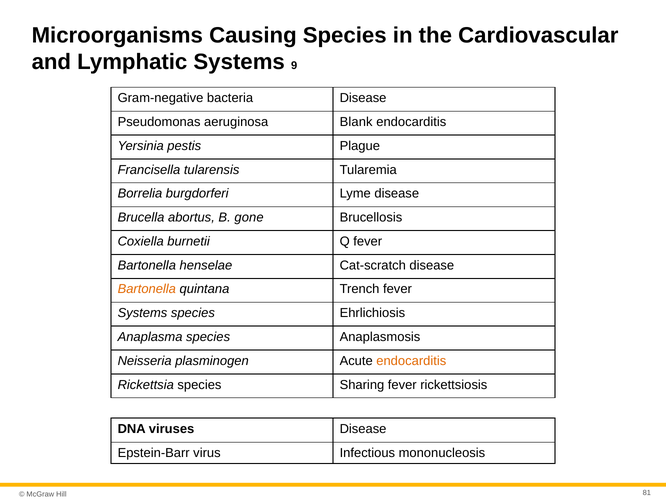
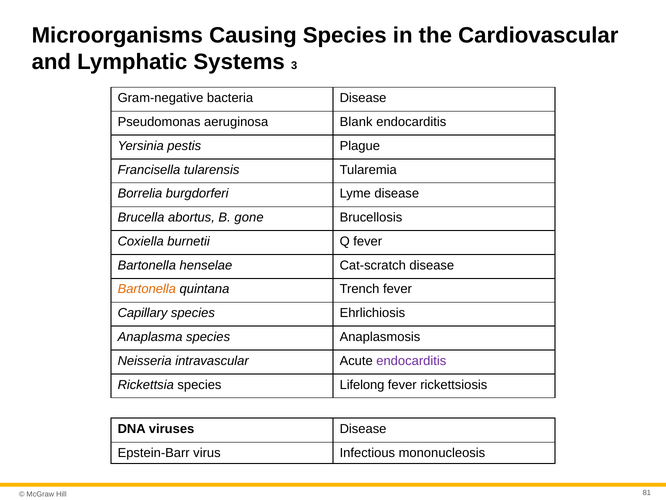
9: 9 -> 3 (294, 65)
Systems: Systems -> Capillary (143, 313)
plasminogen: plasminogen -> intravascular (212, 361)
endocarditis colour: orange -> purple (411, 361)
Sharing: Sharing -> Lifelong (362, 384)
